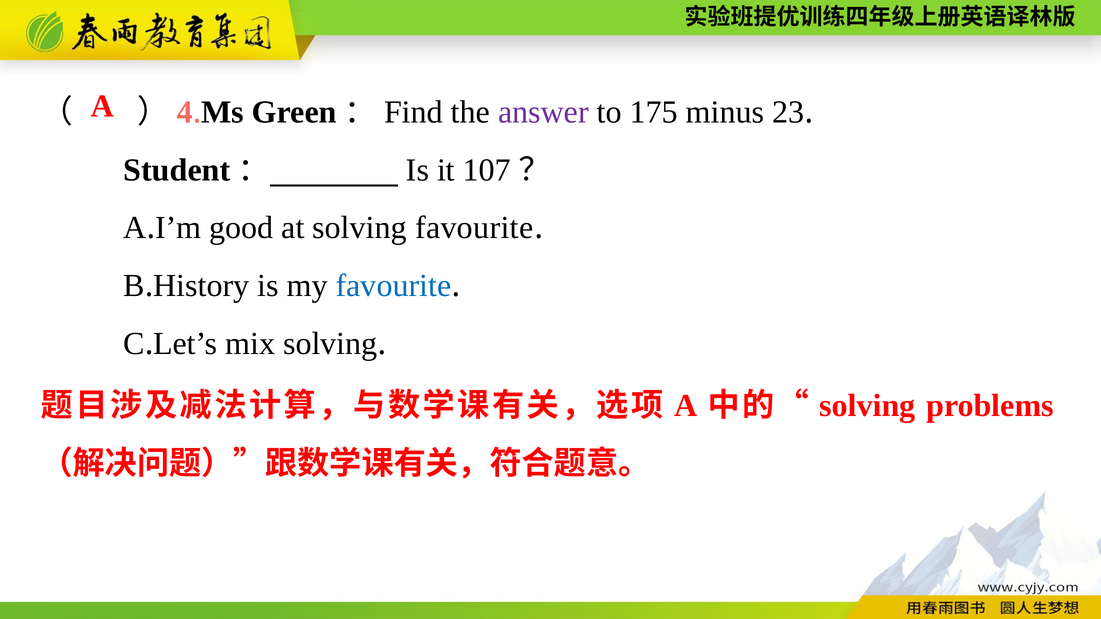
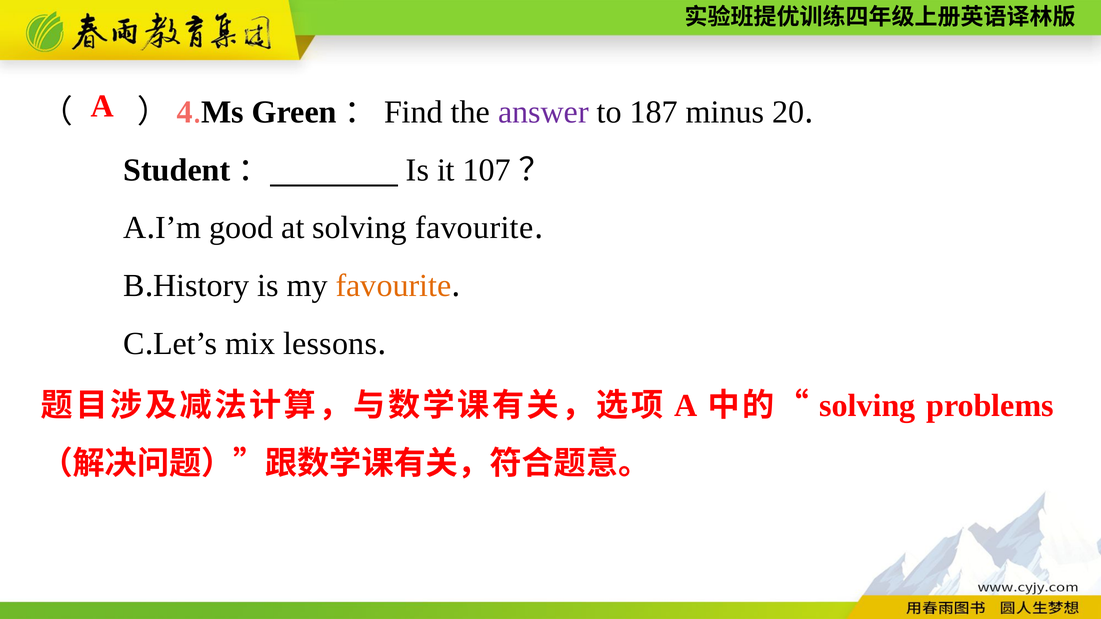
175: 175 -> 187 (654, 112)
23: 23 -> 20 (788, 112)
favourite colour: blue -> orange (393, 286)
mix solving: solving -> lessons (330, 344)
